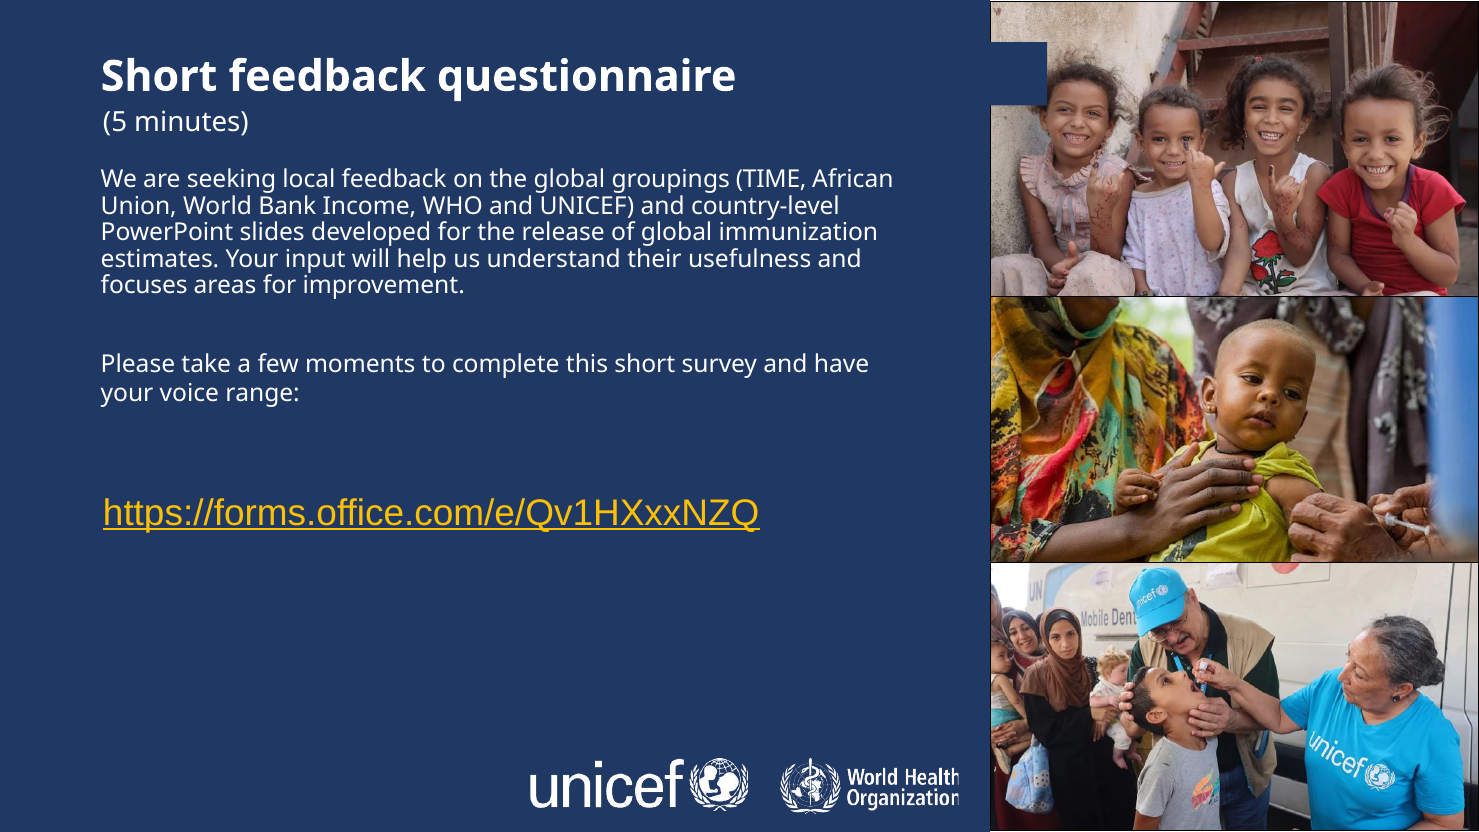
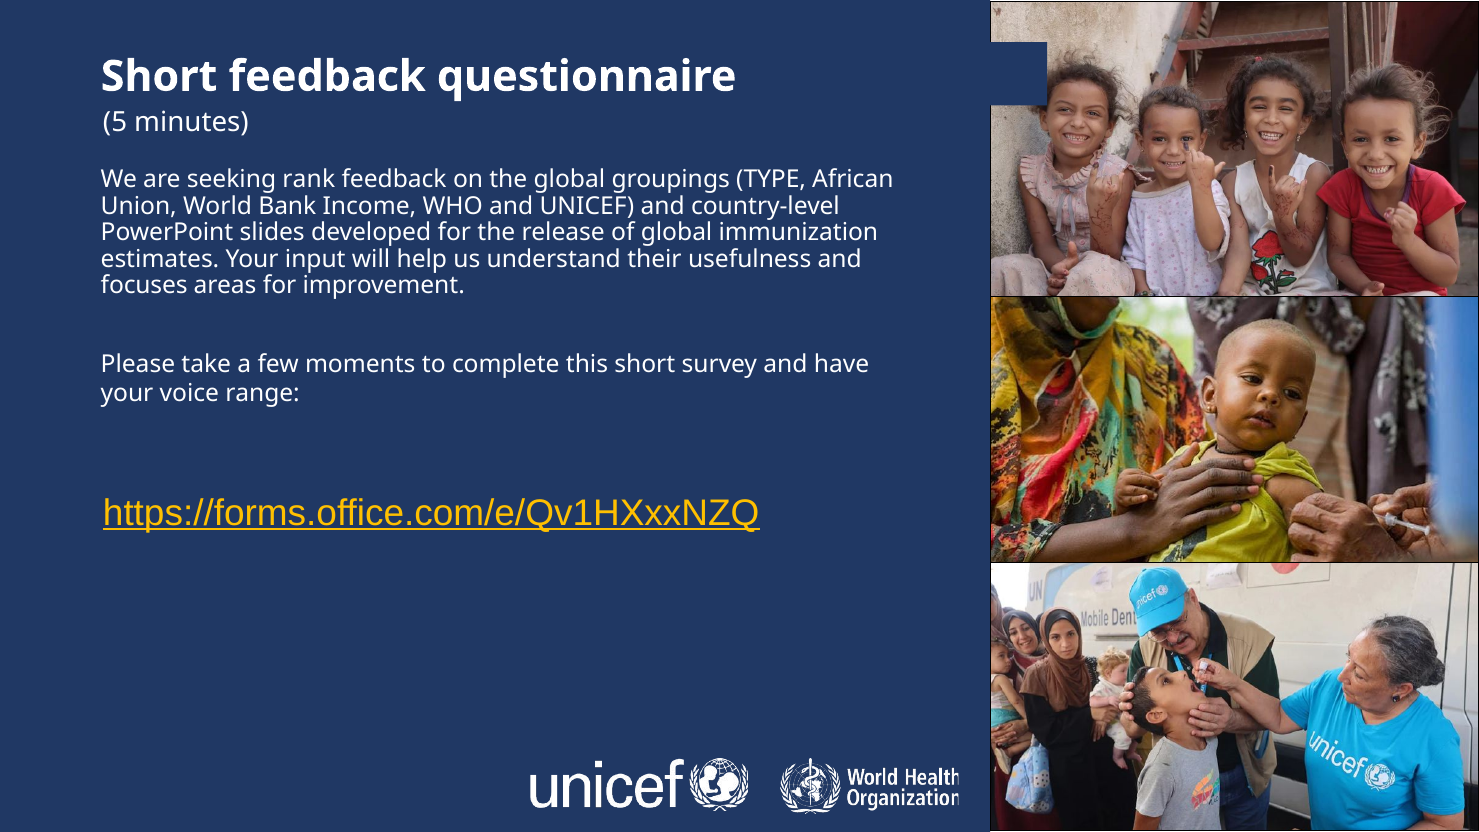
local: local -> rank (309, 179)
TIME: TIME -> TYPE (771, 179)
